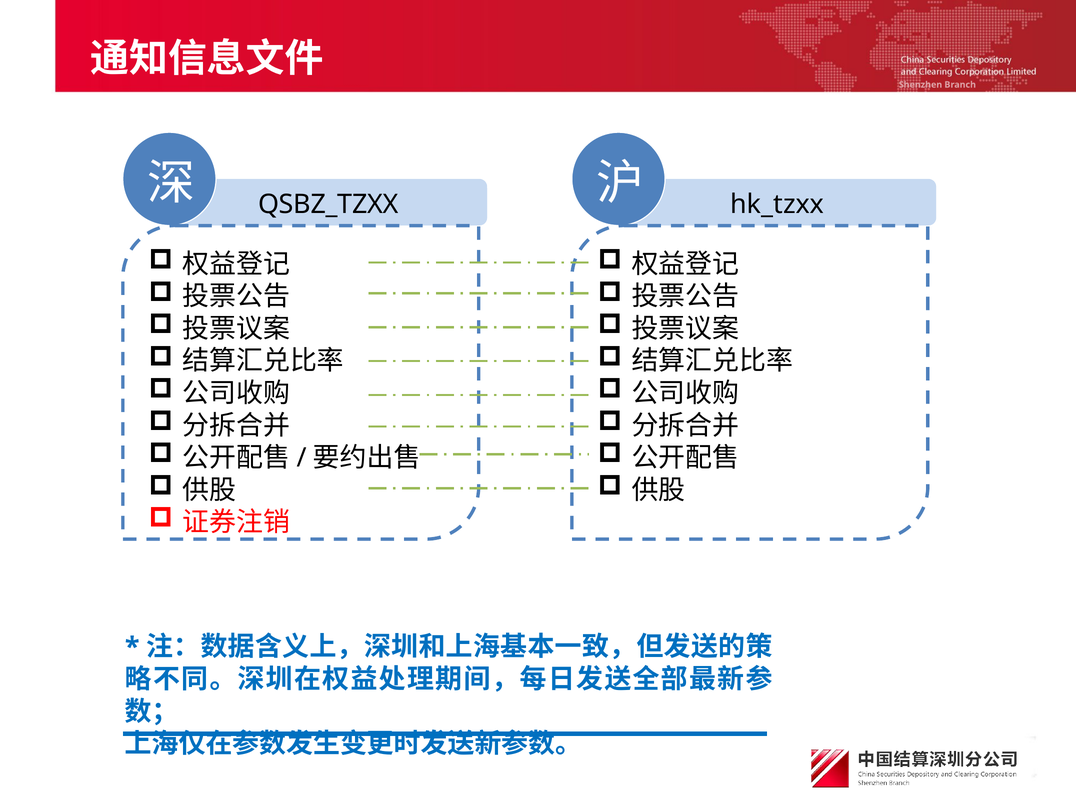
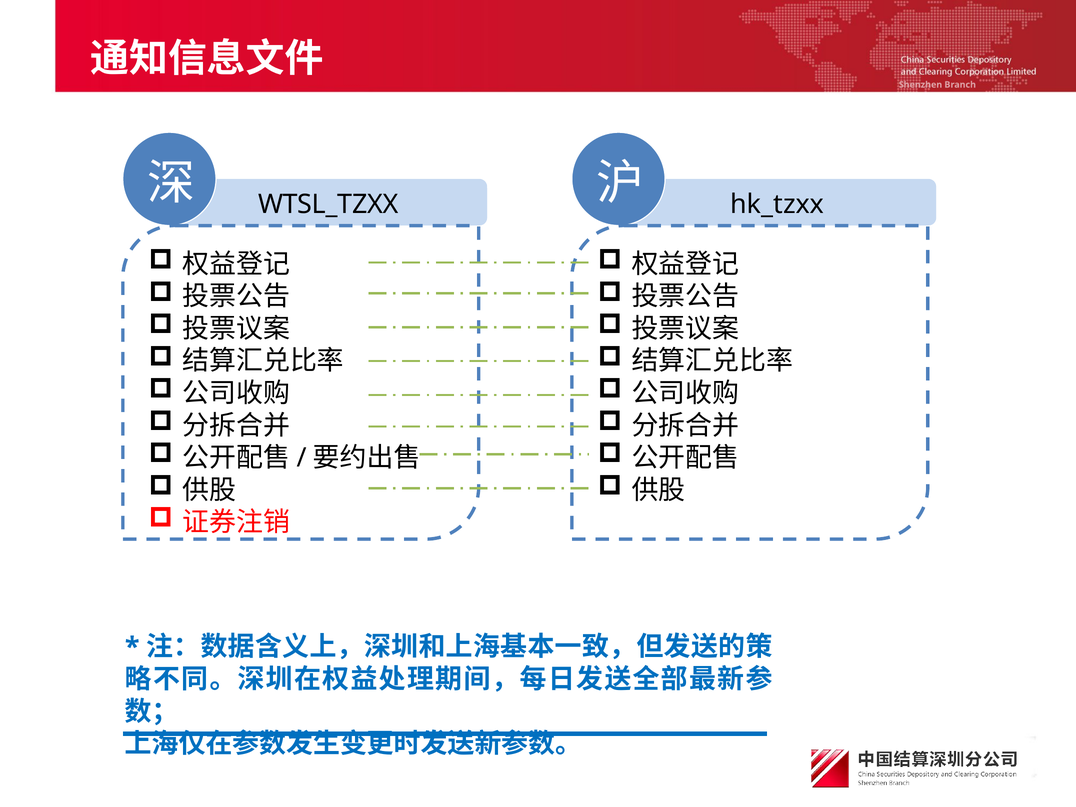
QSBZ_TZXX: QSBZ_TZXX -> WTSL_TZXX (328, 205)
